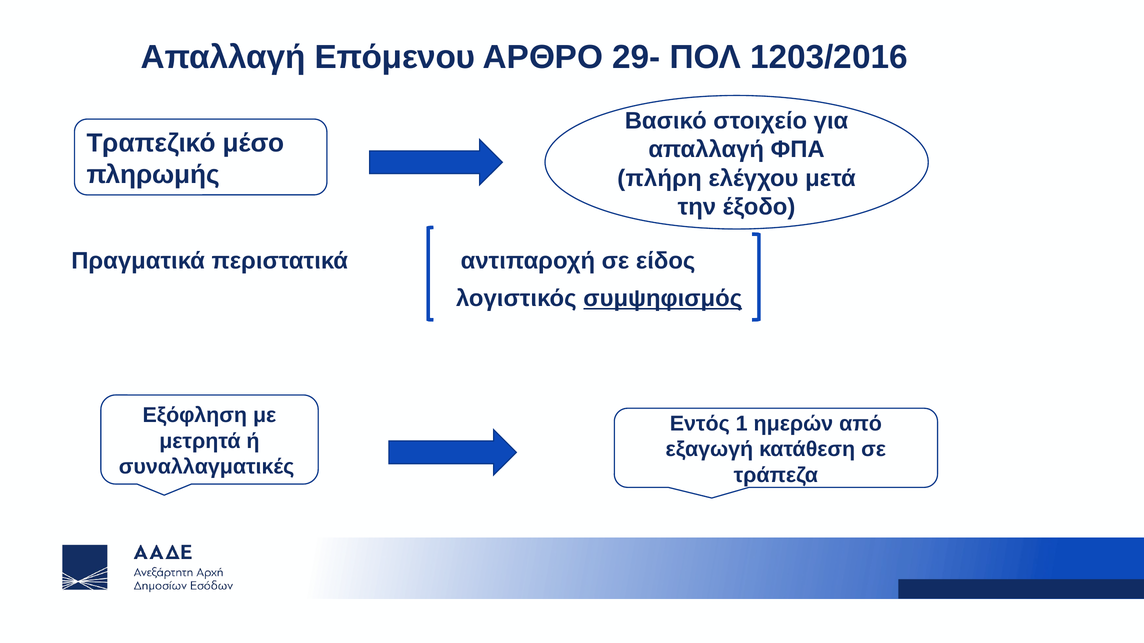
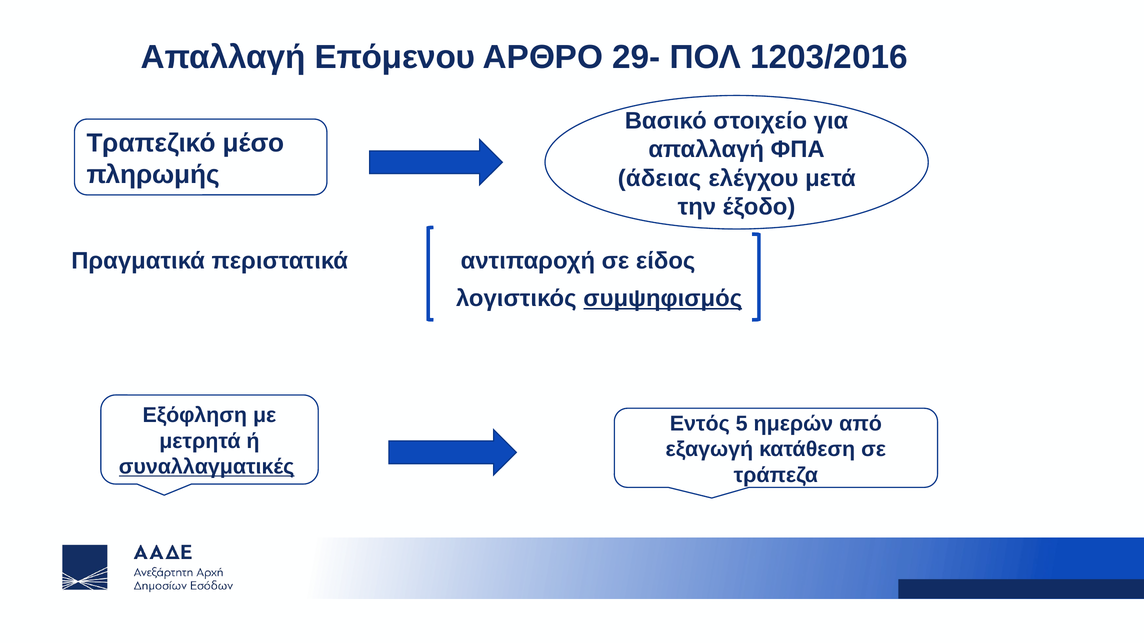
πλήρη: πλήρη -> άδειας (660, 178)
1: 1 -> 5 (742, 424)
συναλλαγματικές underline: none -> present (207, 467)
